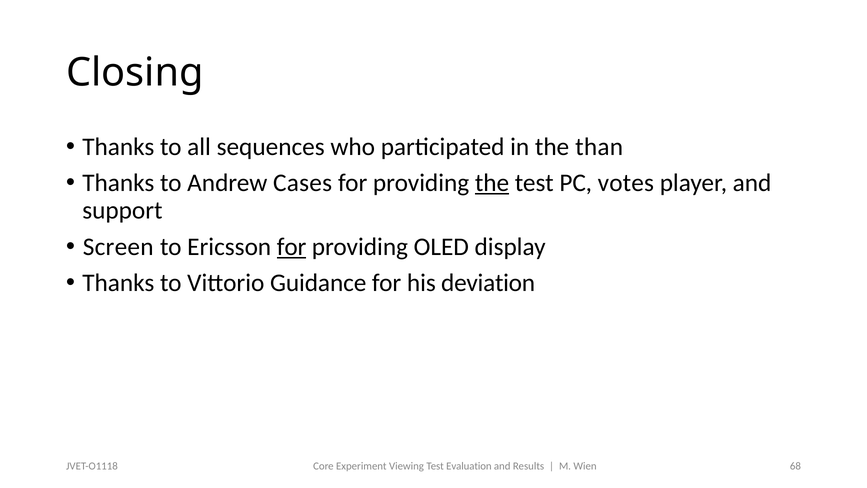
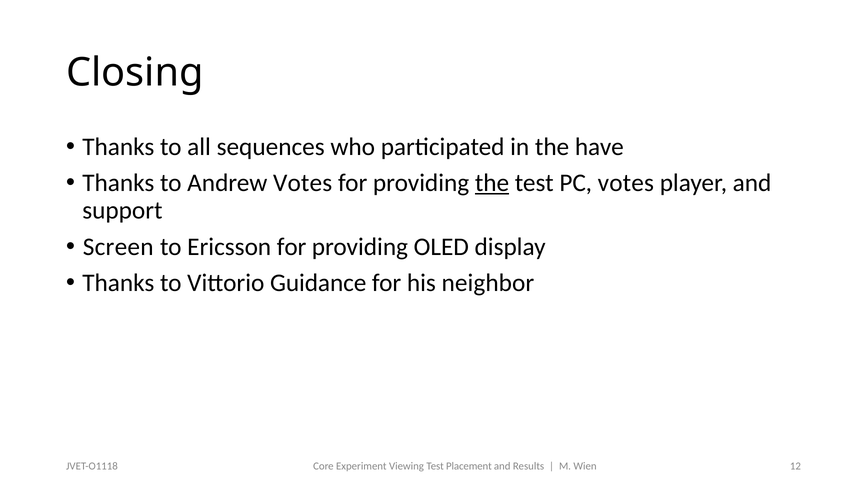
than: than -> have (599, 147)
Andrew Cases: Cases -> Votes (303, 183)
for underline: present -> none (292, 247)
deviation: deviation -> neighbor (488, 283)
Evaluation: Evaluation -> Placement (469, 466)
68: 68 -> 12 (795, 466)
